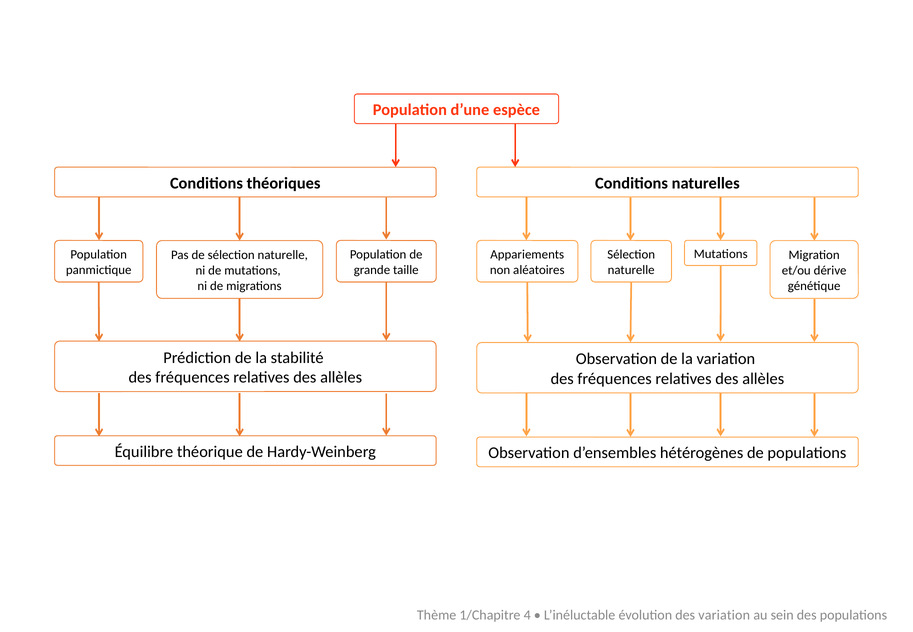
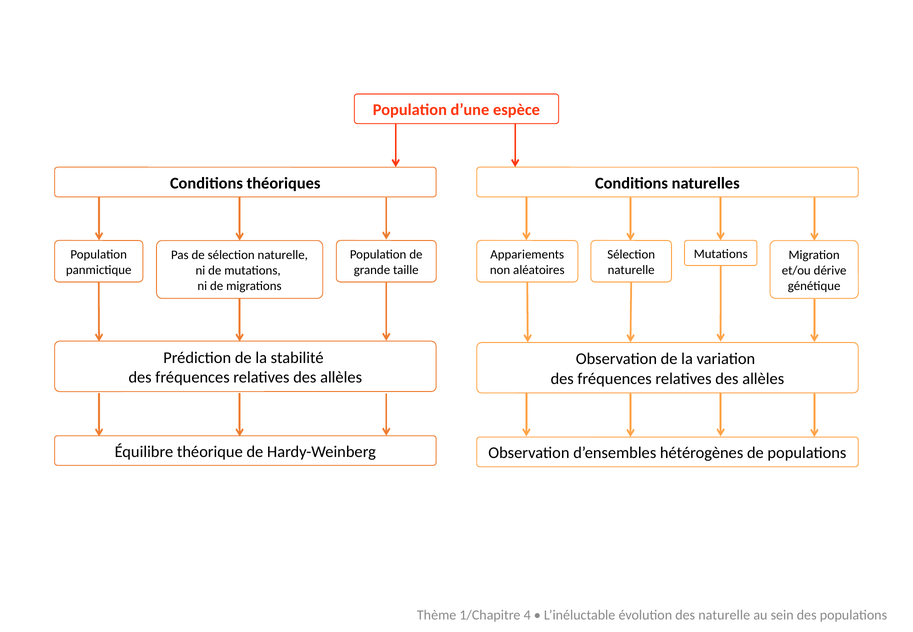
des variation: variation -> naturelle (724, 615)
